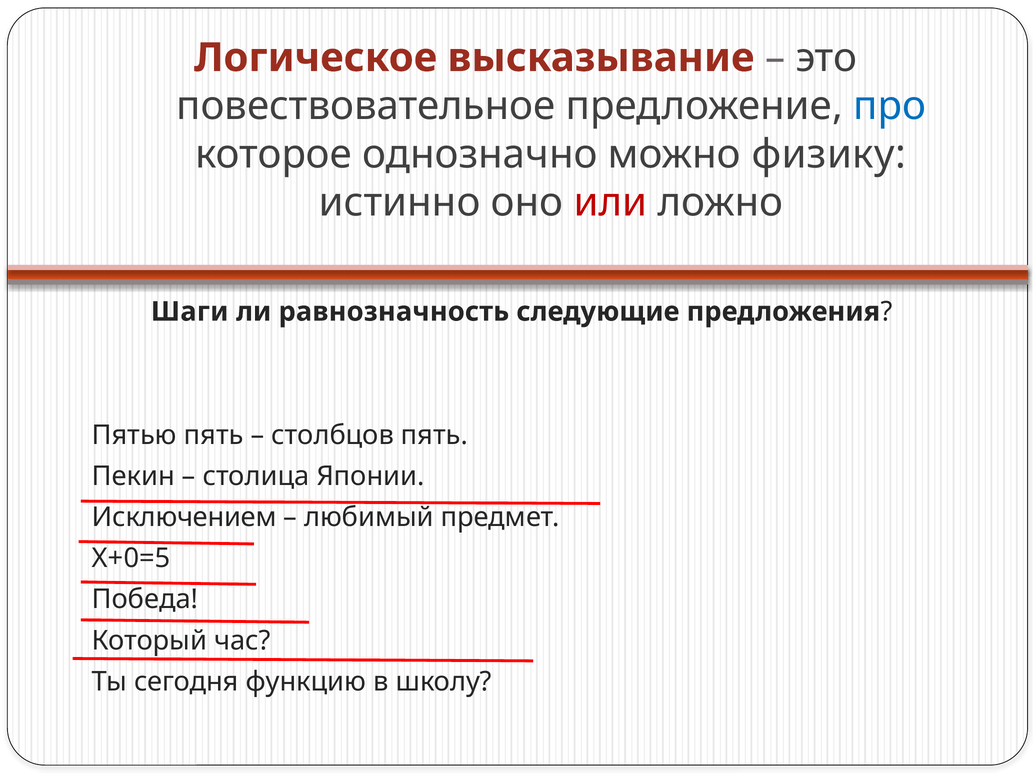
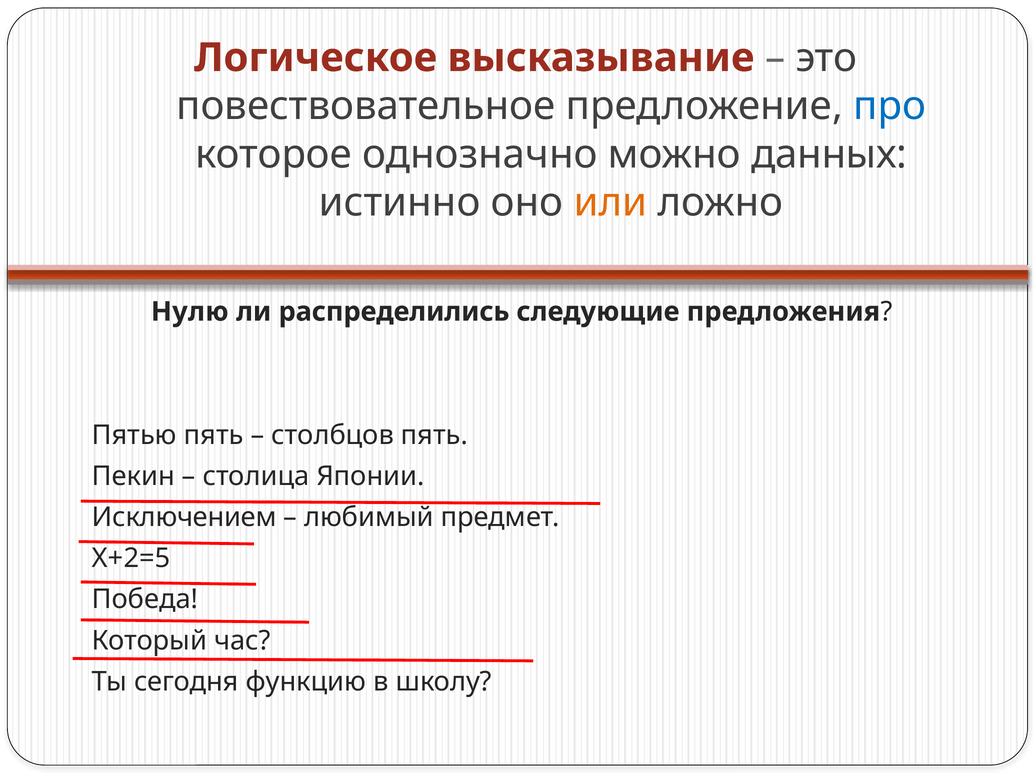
физику: физику -> данных (829, 154)
или colour: red -> orange (610, 203)
Шаги: Шаги -> Нулю (190, 312)
равнозначность: равнозначность -> распределились (394, 312)
Х+0=5: Х+0=5 -> Х+2=5 (131, 558)
